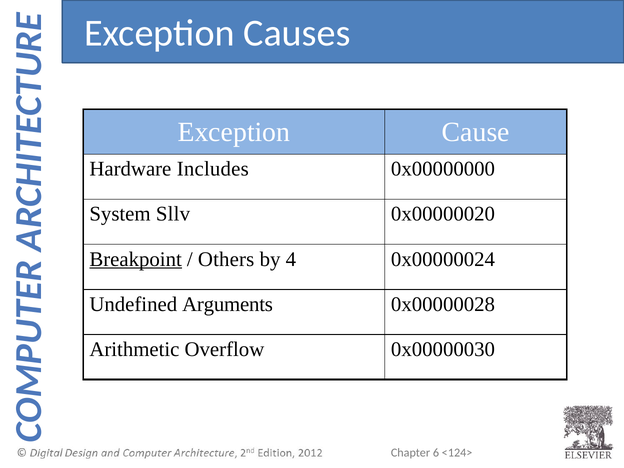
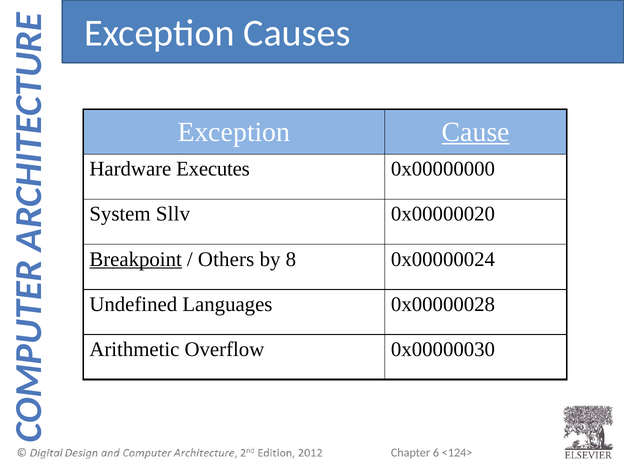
Cause underline: none -> present (476, 132)
Includes: Includes -> Executes (213, 169)
4: 4 -> 8 (291, 259)
Arguments: Arguments -> Languages (227, 304)
